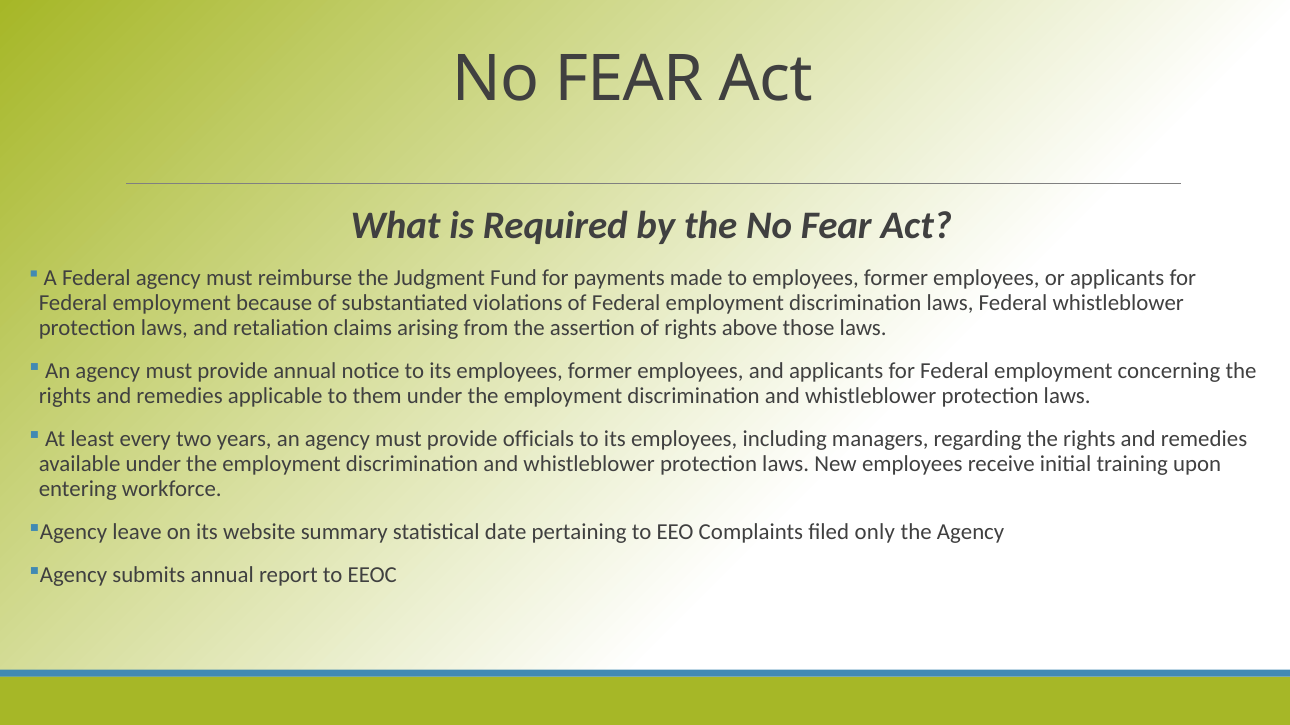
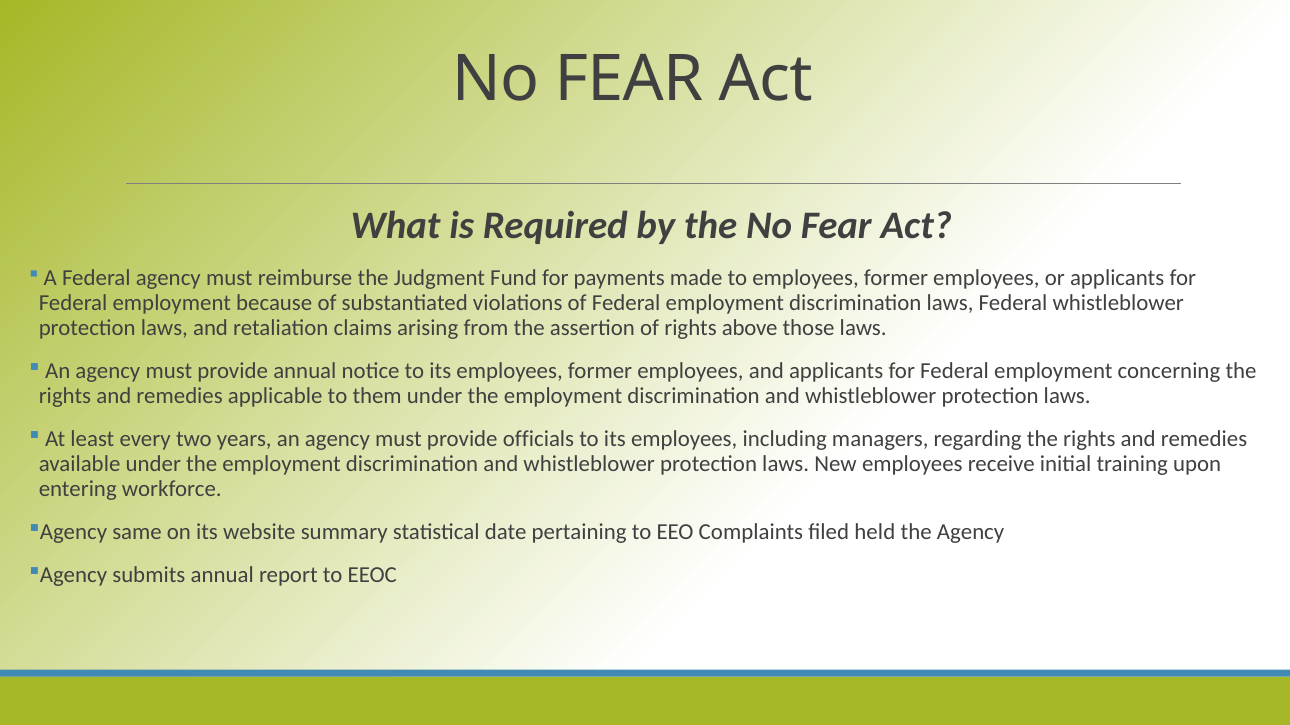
leave: leave -> same (137, 532)
only: only -> held (875, 532)
